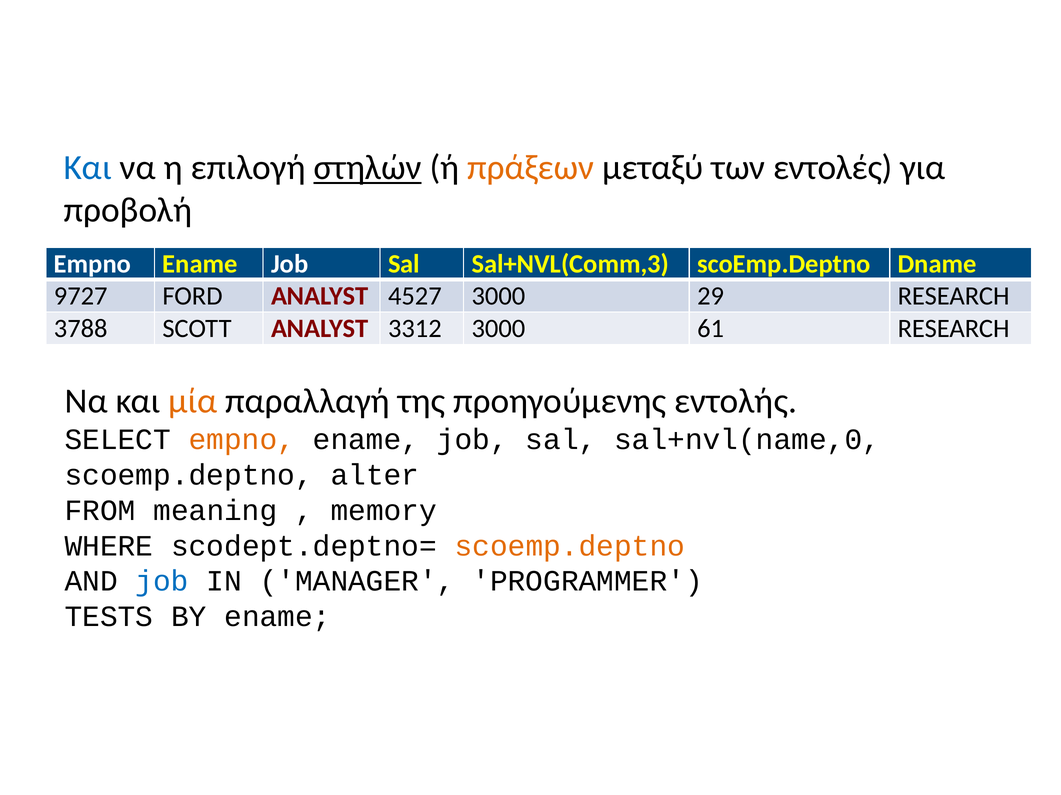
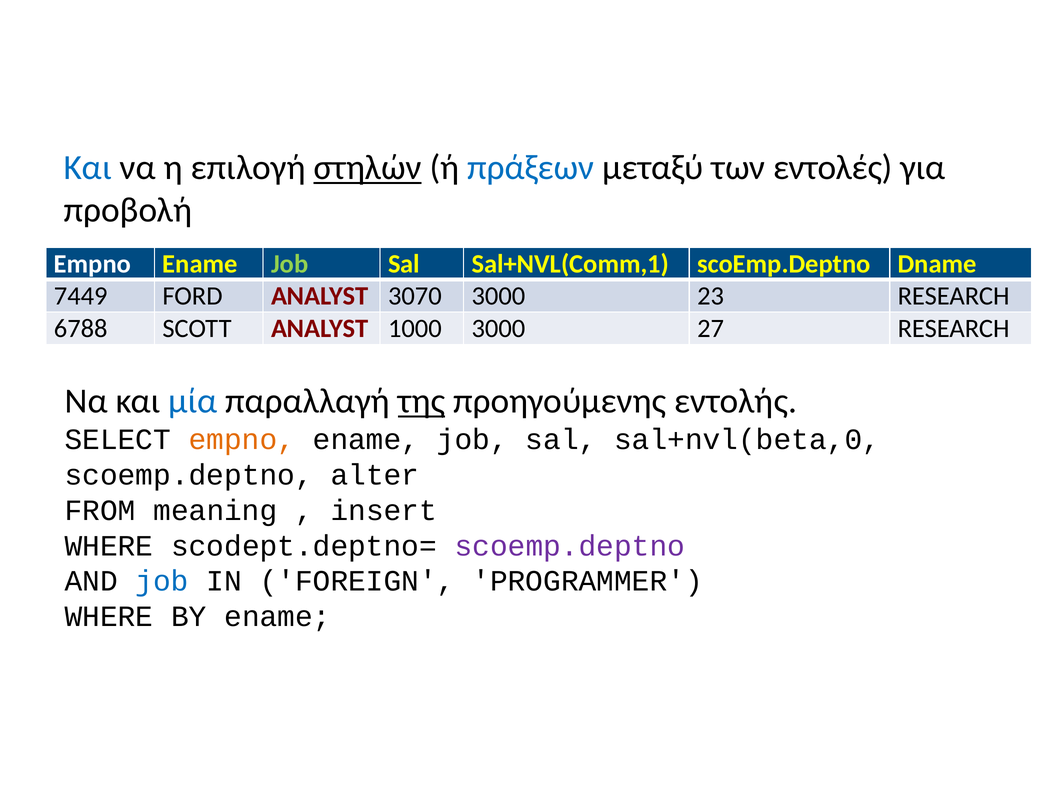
πράξεων colour: orange -> blue (531, 168)
Job colour: white -> light green (290, 264)
Sal+NVL(Comm,3: Sal+NVL(Comm,3 -> Sal+NVL(Comm,1 (570, 264)
9727: 9727 -> 7449 (81, 296)
4527: 4527 -> 3070 (415, 296)
29: 29 -> 23 (711, 296)
3788: 3788 -> 6788 (81, 329)
3312: 3312 -> 1000 (415, 329)
61: 61 -> 27 (711, 329)
μία colour: orange -> blue (193, 402)
της underline: none -> present (421, 402)
sal+nvl(name,0: sal+nvl(name,0 -> sal+nvl(beta,0 (747, 440)
memory: memory -> insert (384, 511)
scoemp.deptno colour: orange -> purple (570, 546)
MANAGER: MANAGER -> FOREIGN (357, 582)
TESTS: TESTS -> WHERE (109, 617)
